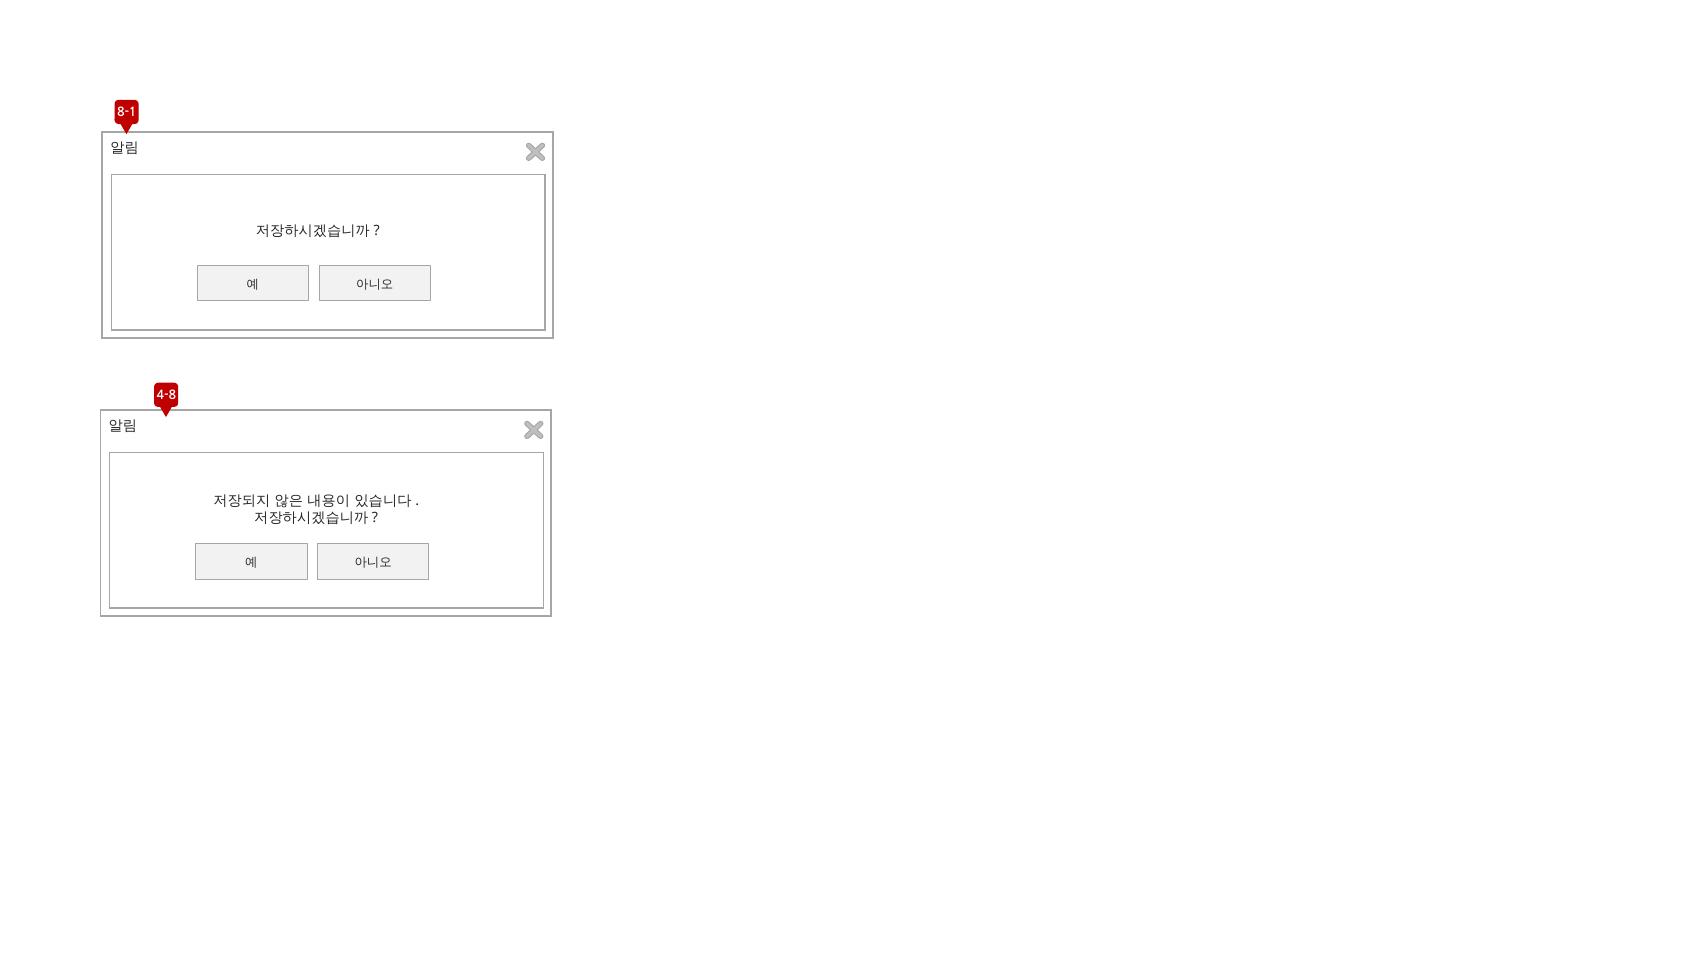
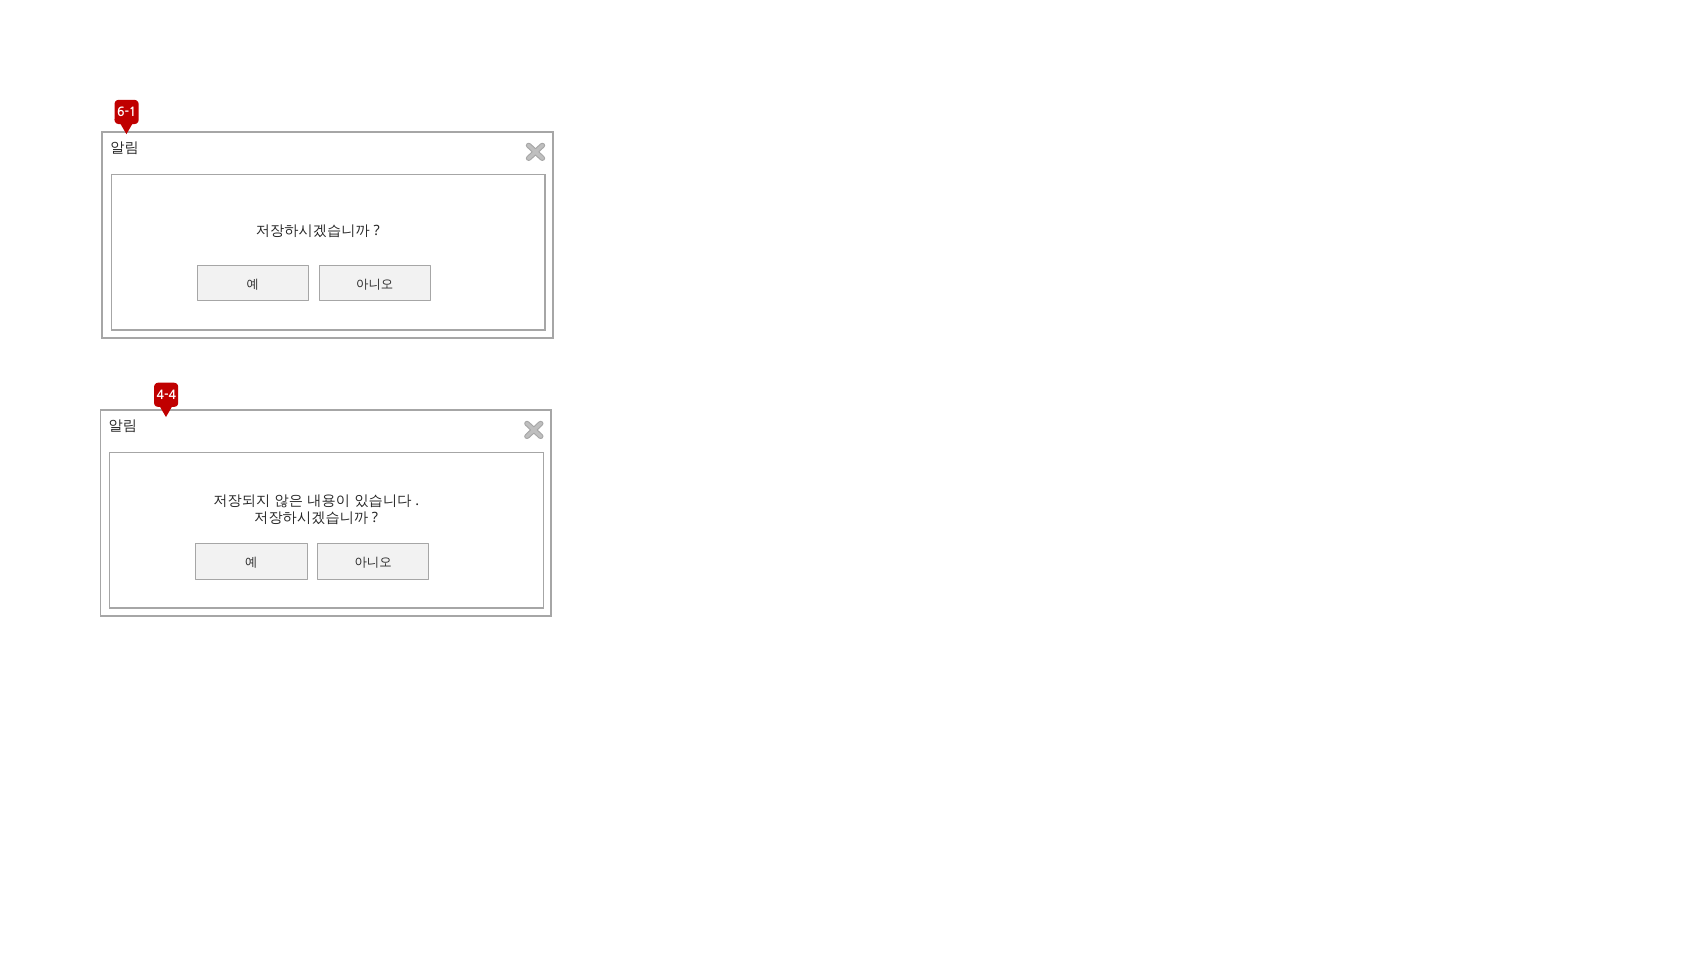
8-1: 8-1 -> 6-1 (127, 113)
4-8: 4-8 -> 4-4 (166, 395)
